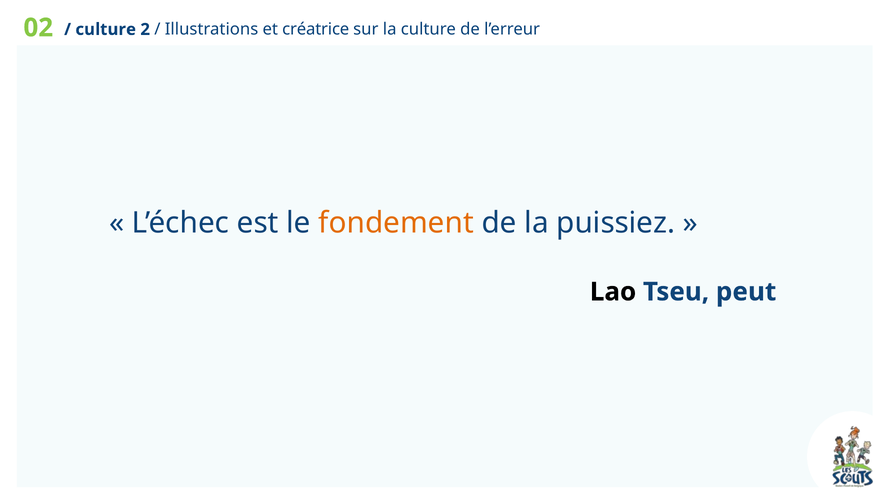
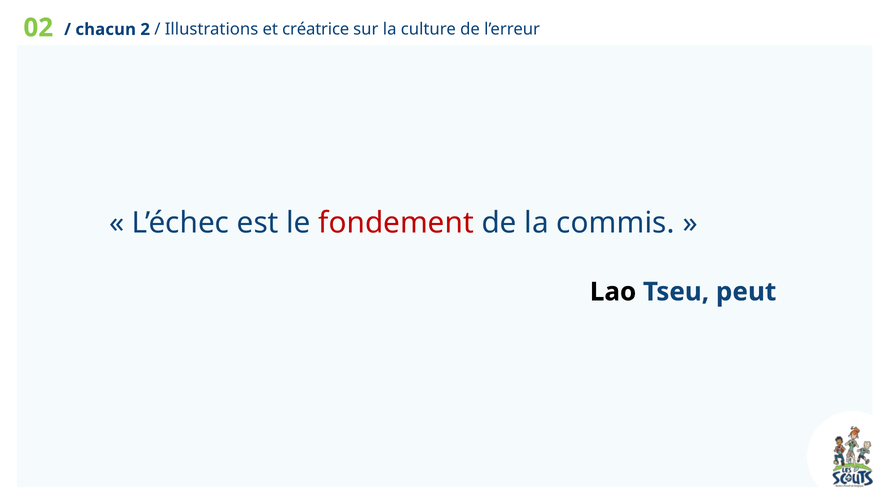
culture: culture -> chacun (106, 29)
fondement colour: orange -> red (396, 223)
puissiez: puissiez -> commis (616, 223)
